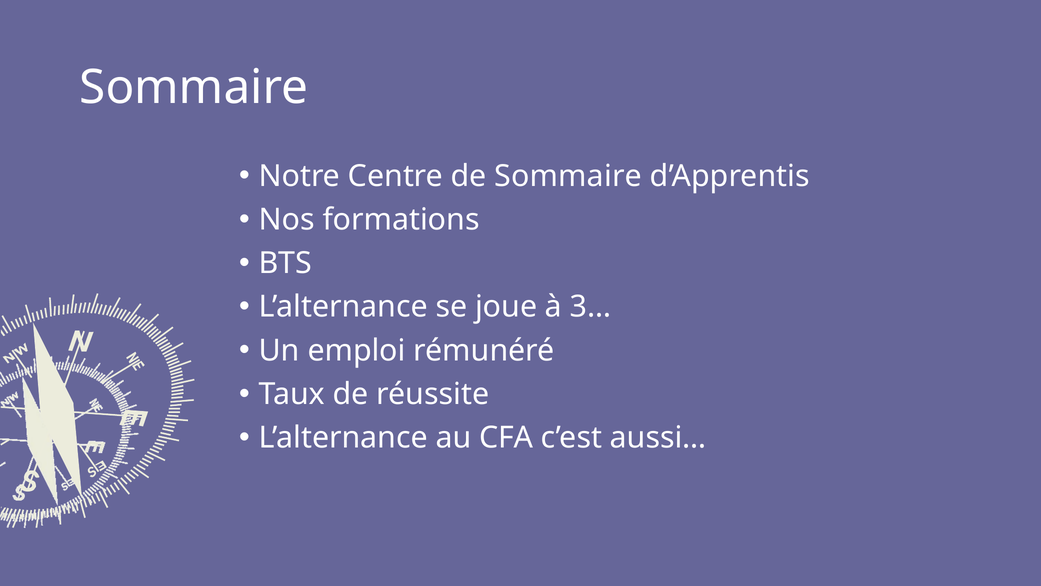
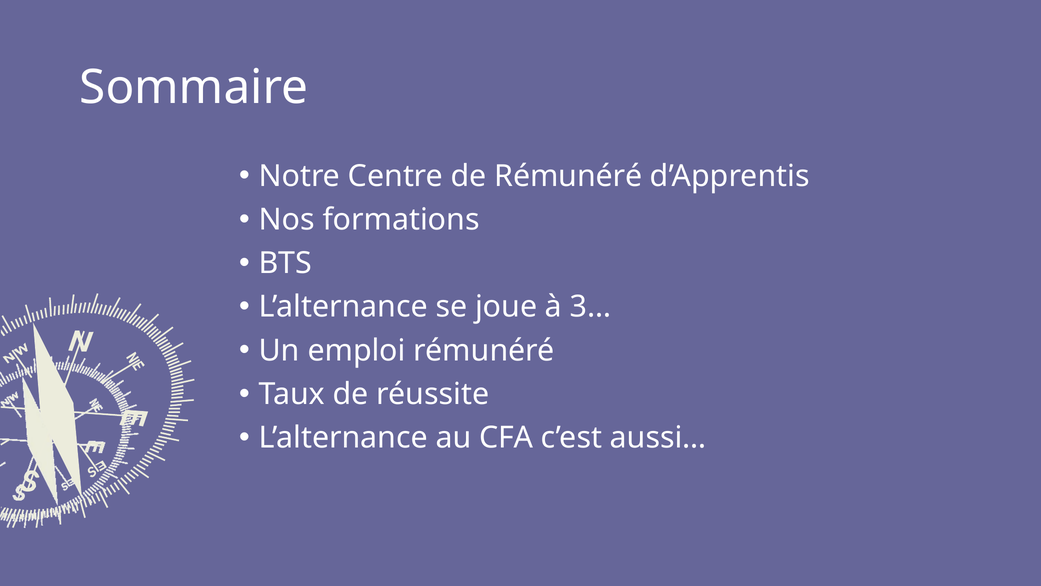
de Sommaire: Sommaire -> Rémunéré (568, 176)
